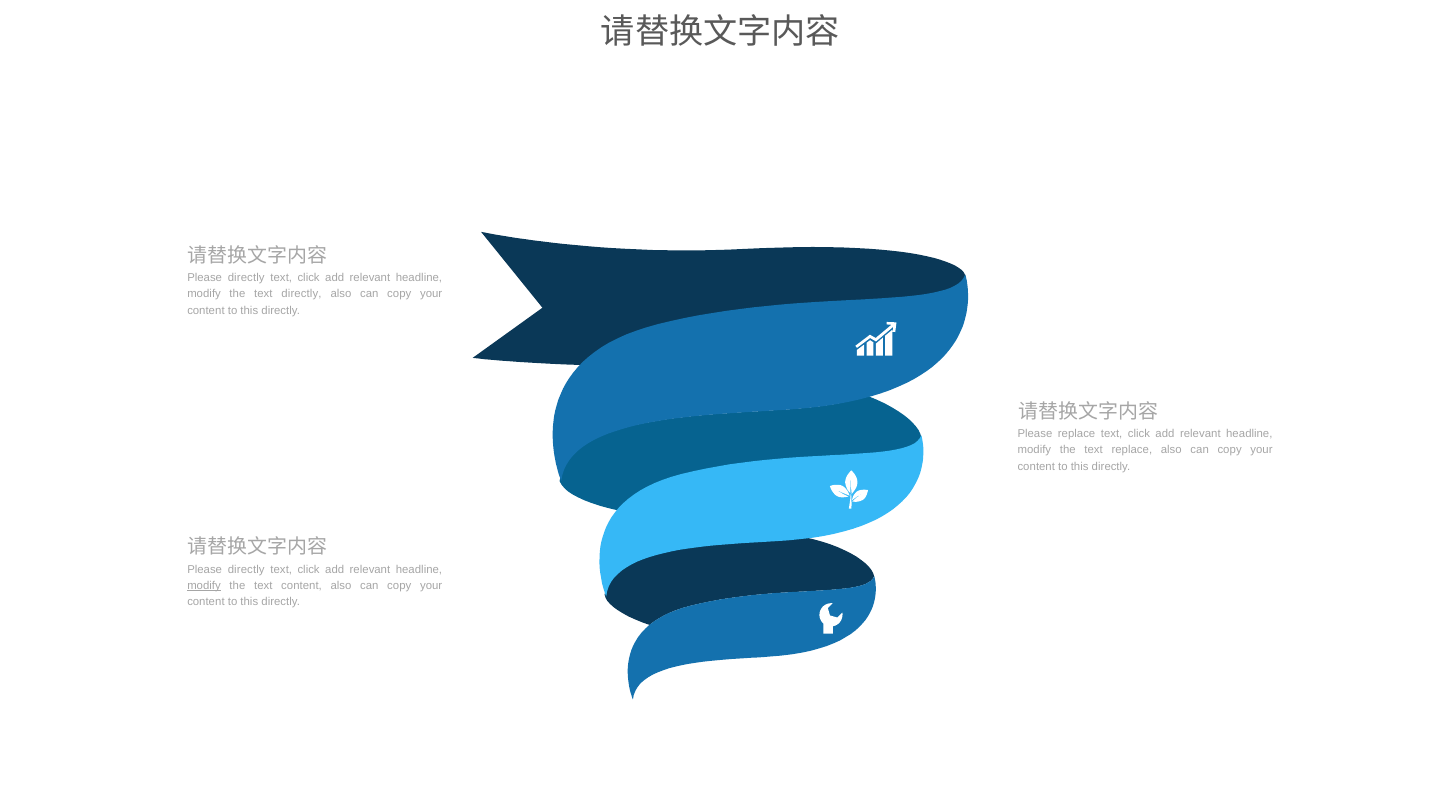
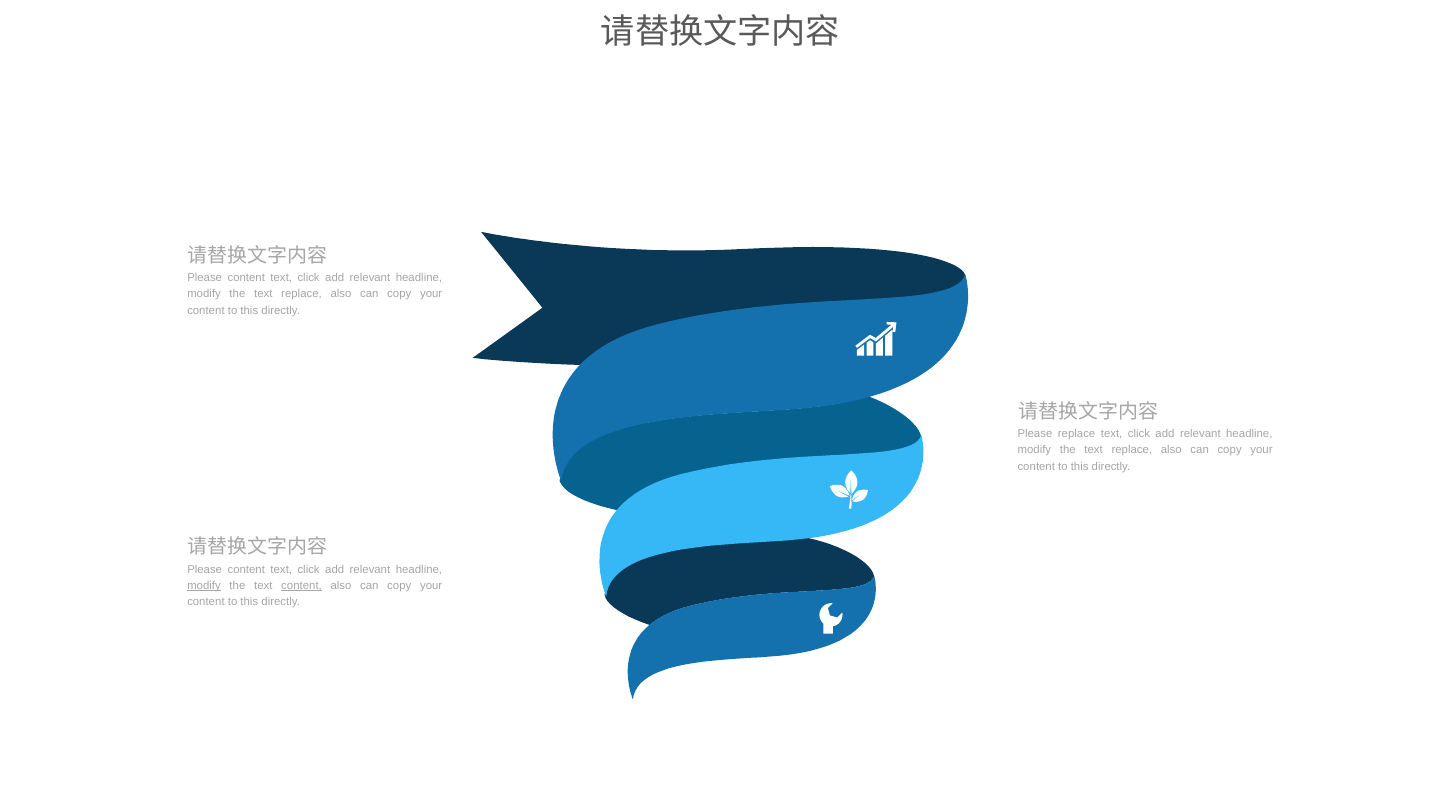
directly: directly -> content (246, 278)
directly: directly -> replace (302, 294)
directly: directly -> content (246, 570)
content underline: none -> present (302, 586)
